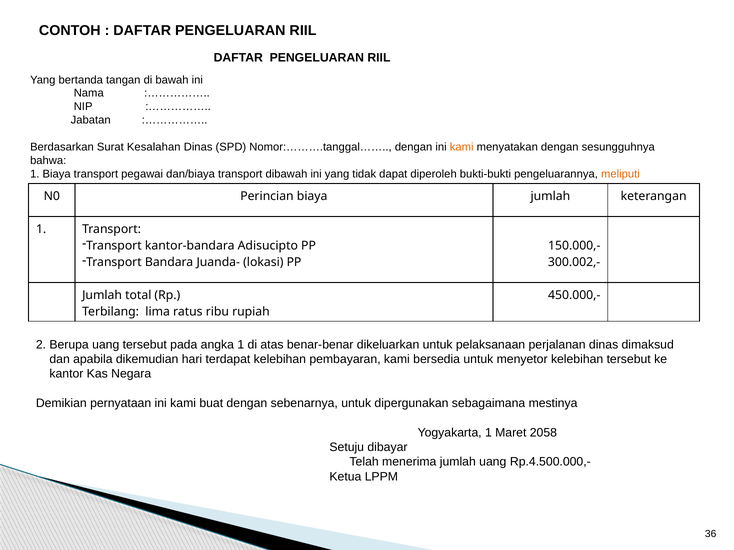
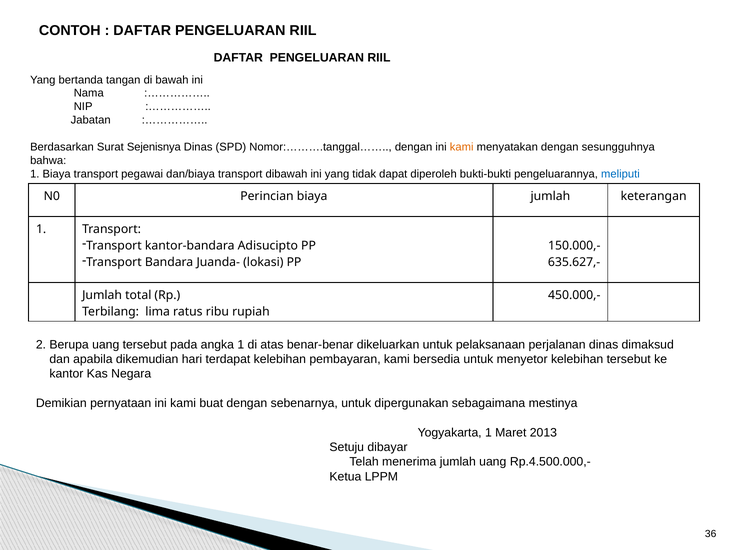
Kesalahan: Kesalahan -> Sejenisnya (154, 147)
meliputi colour: orange -> blue (620, 174)
300.002,-: 300.002,- -> 635.627,- (574, 263)
2058: 2058 -> 2013 (543, 433)
